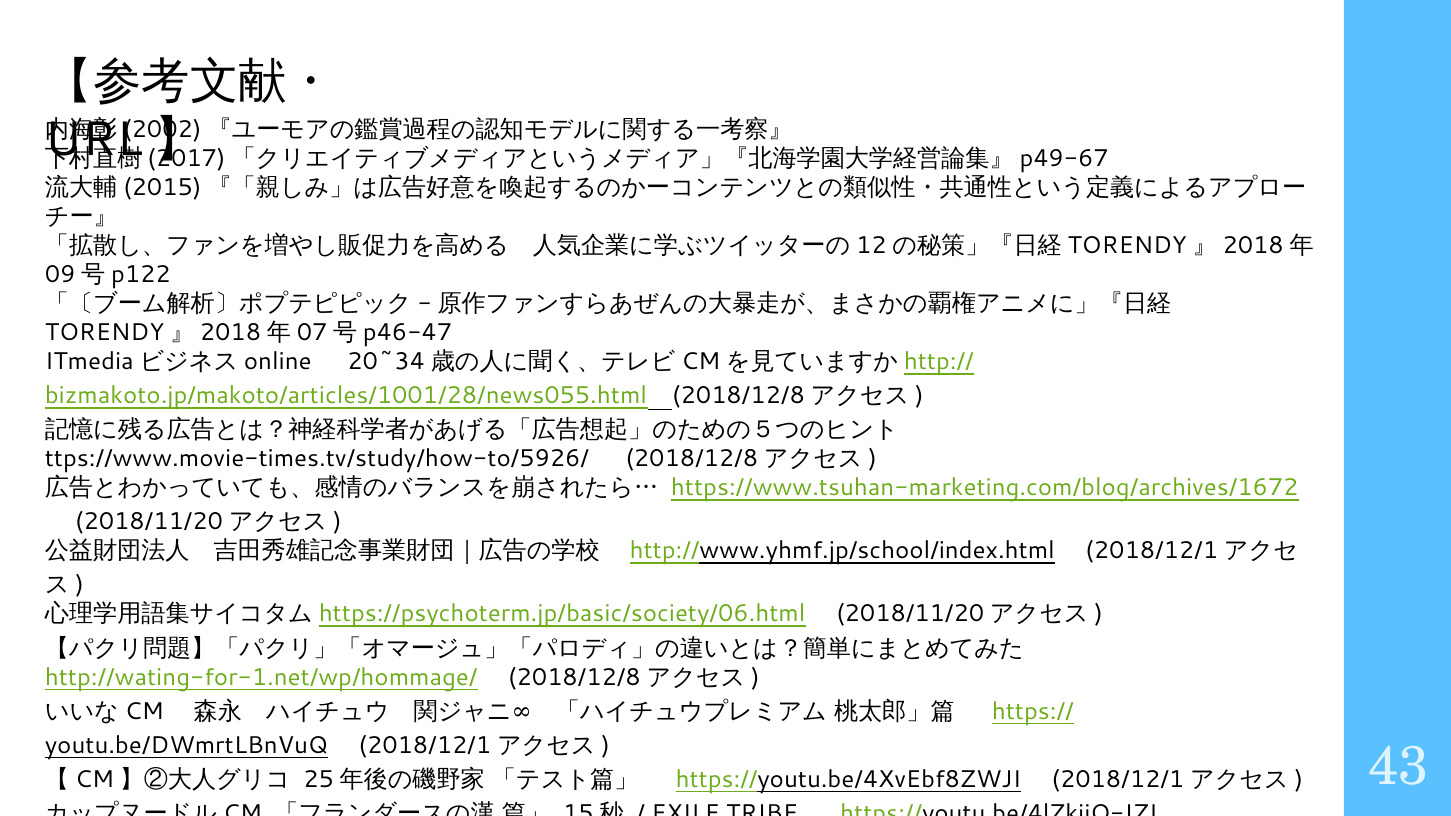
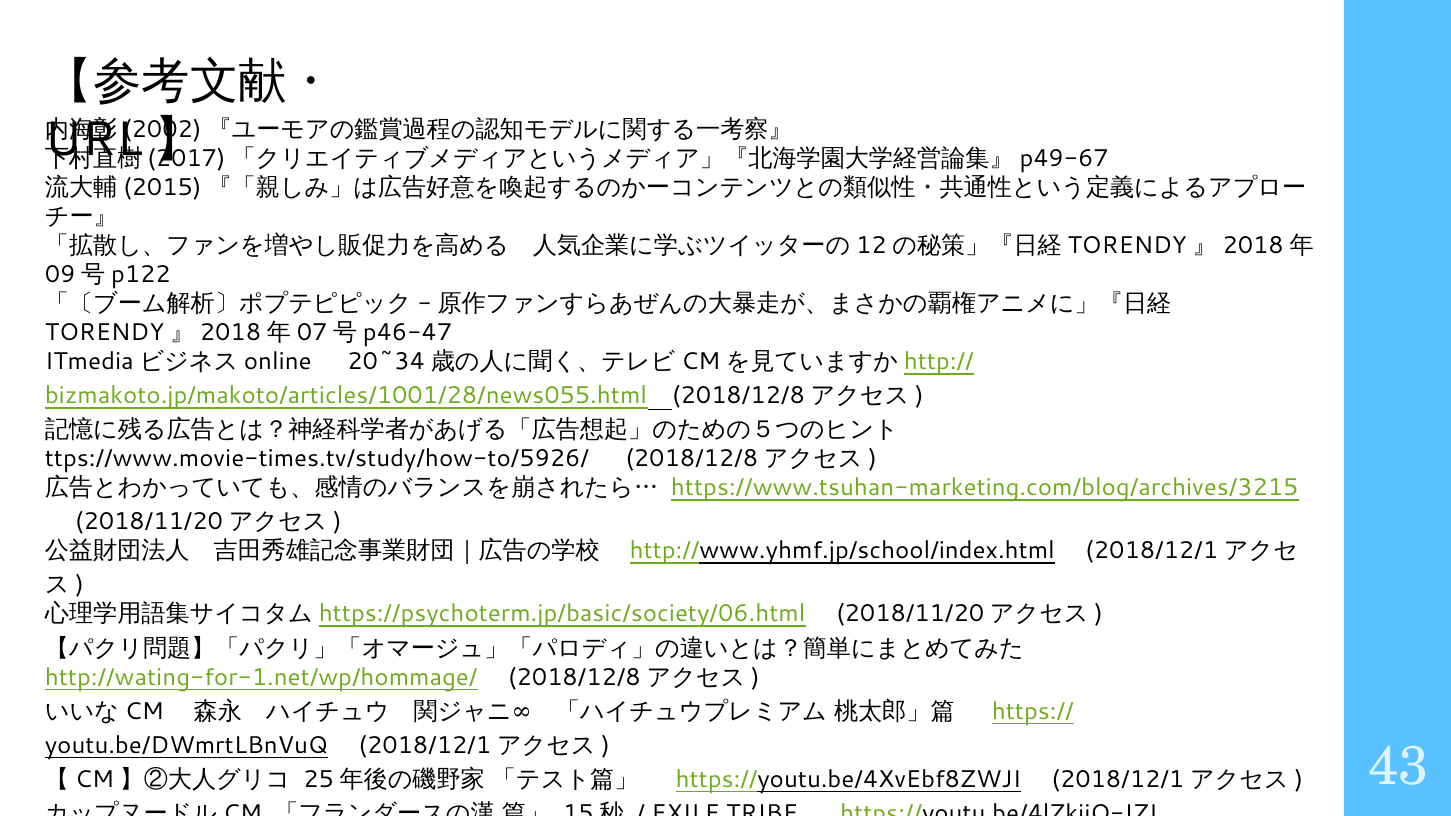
https://www.tsuhan-marketing.com/blog/archives/1672: https://www.tsuhan-marketing.com/blog/archives/1672 -> https://www.tsuhan-marketing.com/blog/archives/3215 (985, 488)
